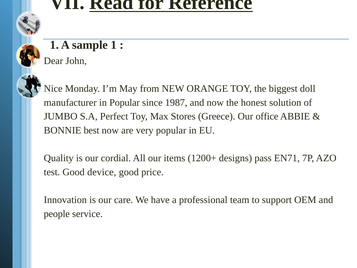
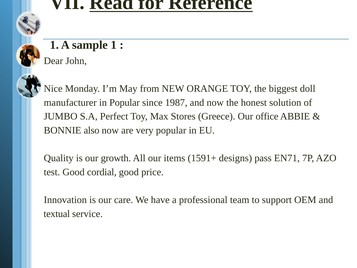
best: best -> also (92, 130)
cordial: cordial -> growth (116, 158)
1200+: 1200+ -> 1591+ (202, 158)
device: device -> cordial (102, 172)
people: people -> textual (57, 214)
